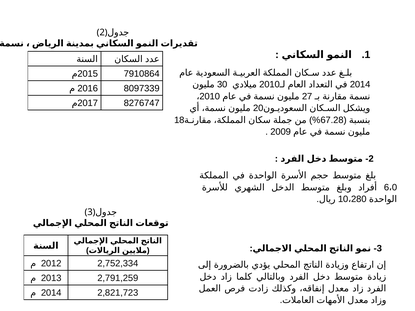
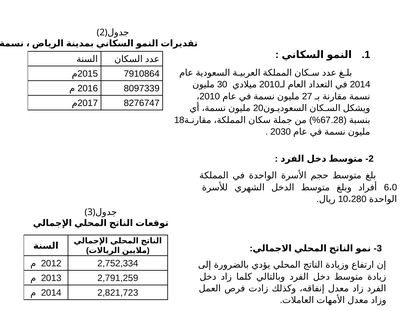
2009: 2009 -> 2030 (281, 132)
